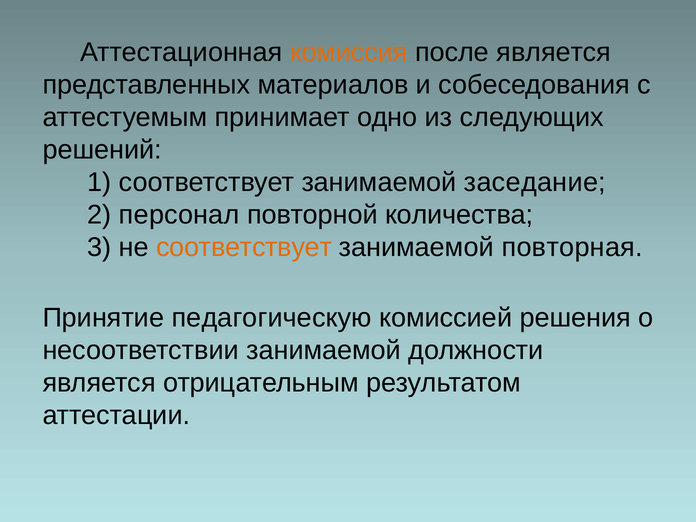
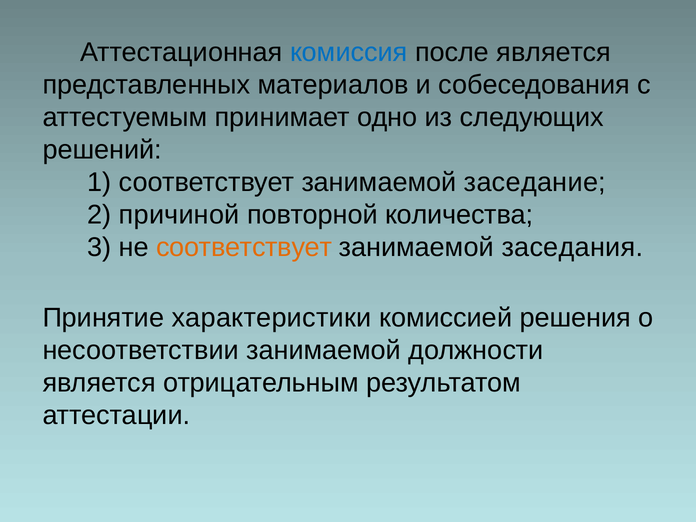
комиссия colour: orange -> blue (349, 52)
персонал: персонал -> причиной (179, 215)
повторная: повторная -> заседания (572, 247)
педагогическую: педагогическую -> характеристики (272, 318)
